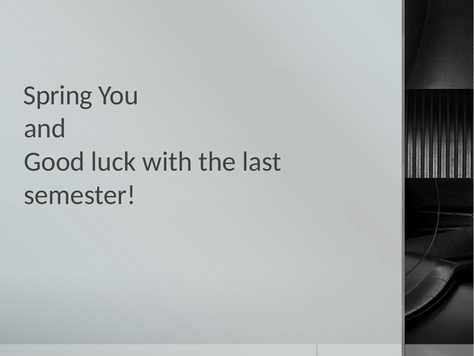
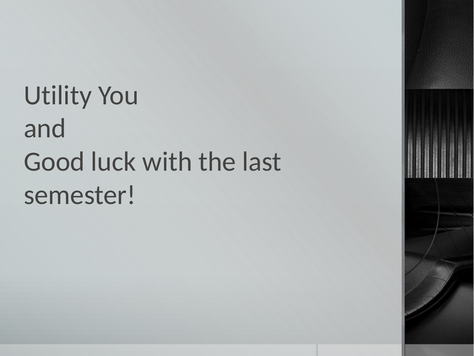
Spring: Spring -> Utility (58, 95)
